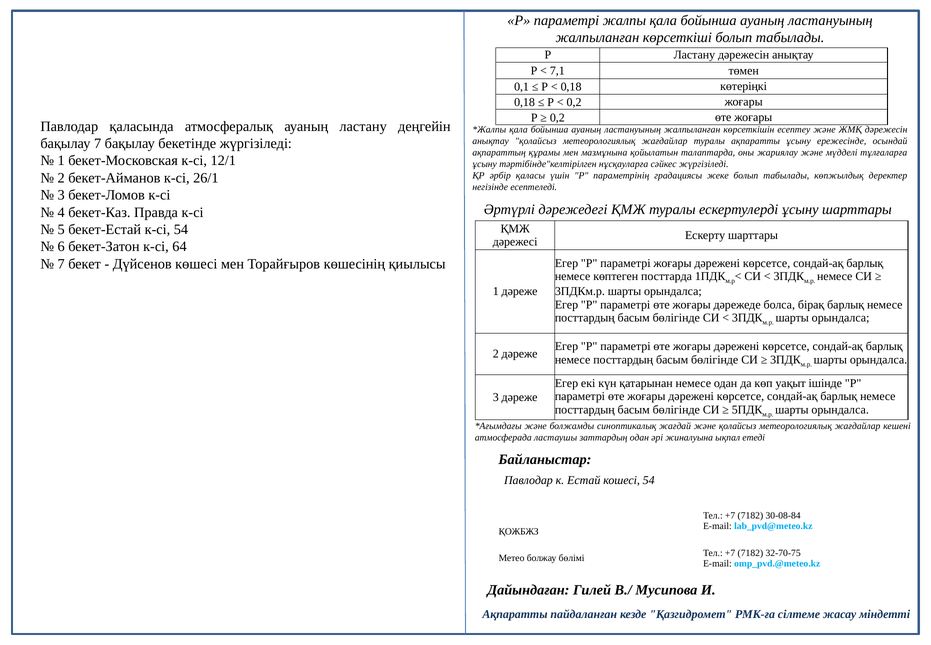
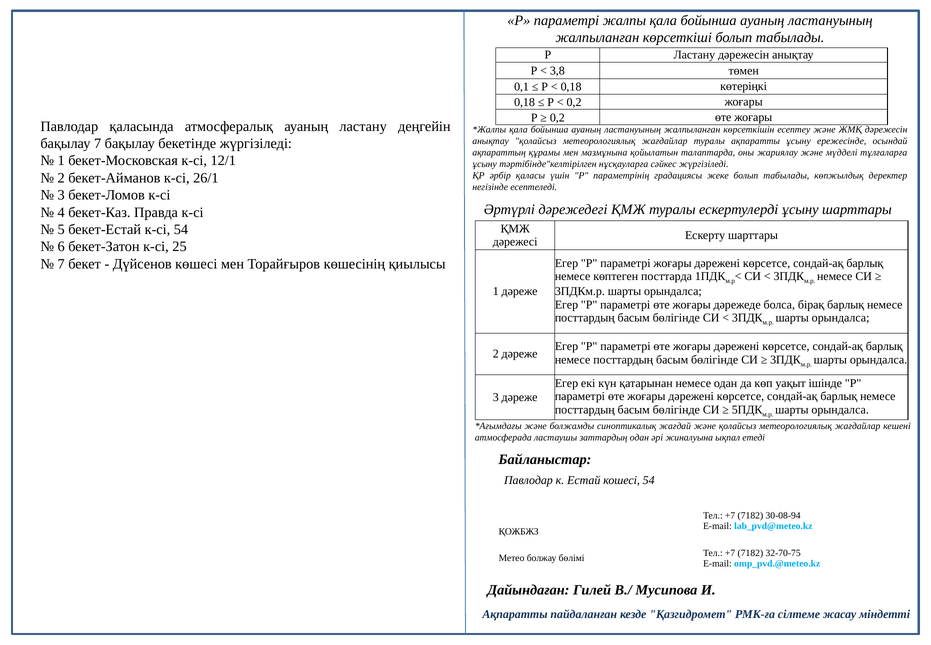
7,1: 7,1 -> 3,8 (557, 71)
64: 64 -> 25 (180, 247)
30-08-84: 30-08-84 -> 30-08-94 (783, 515)
